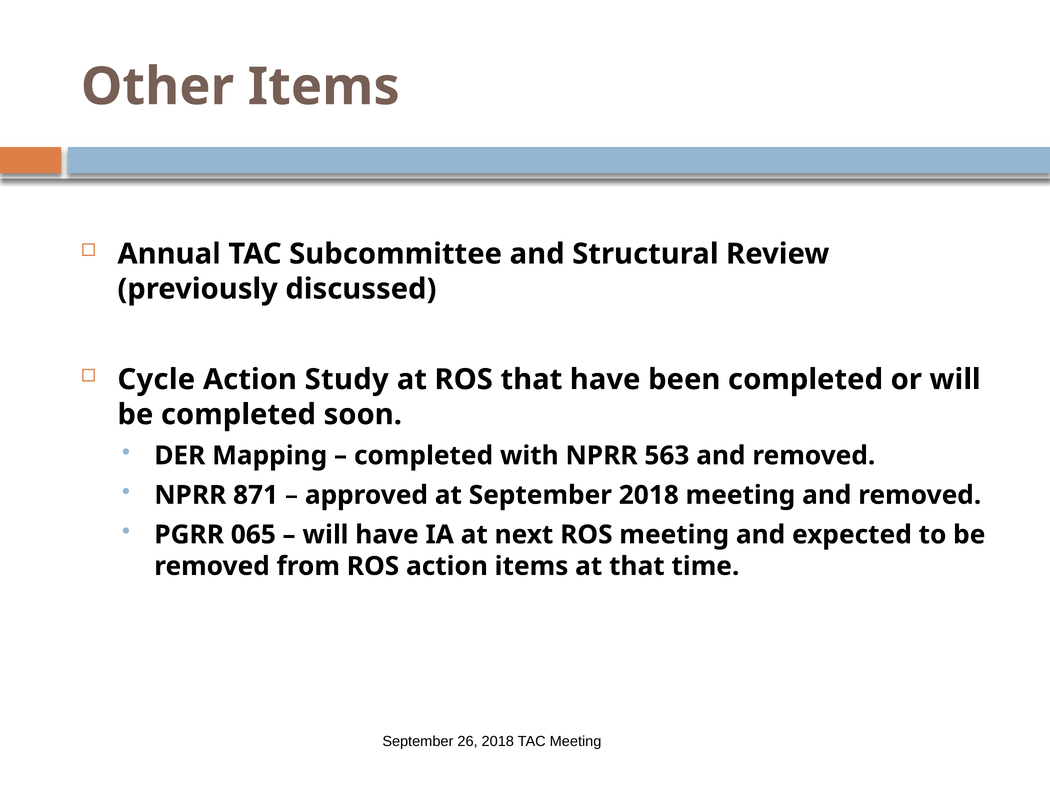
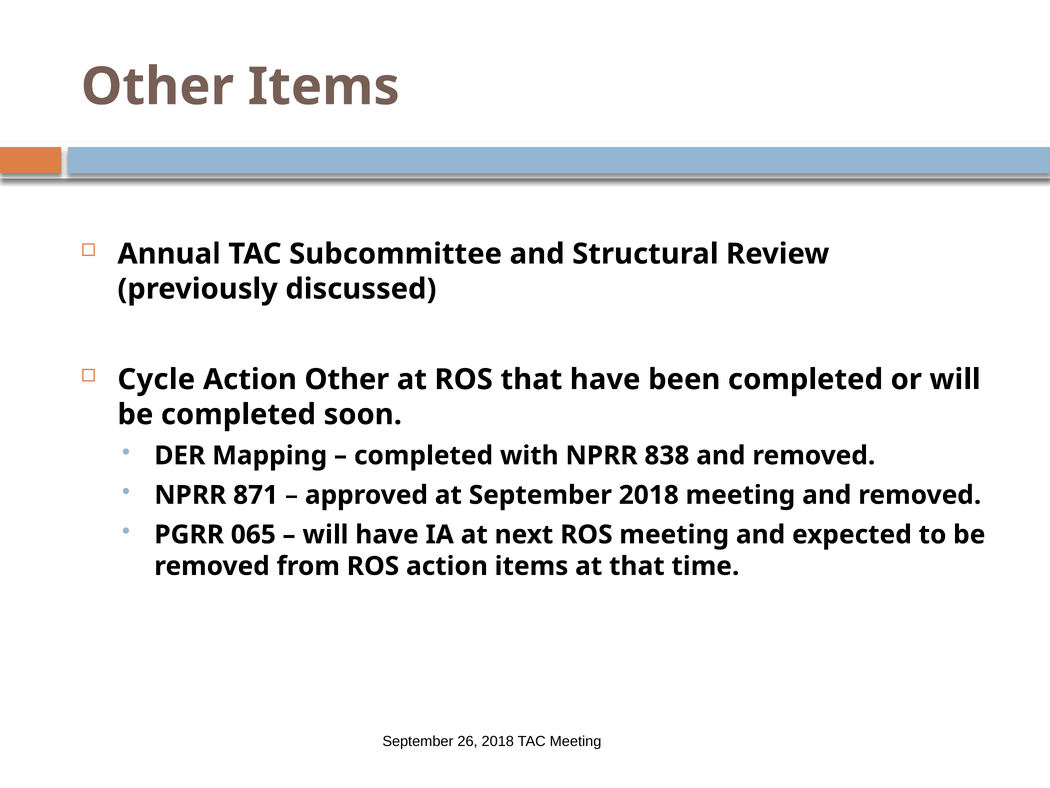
Action Study: Study -> Other (347, 379)
563: 563 -> 838 (667, 455)
